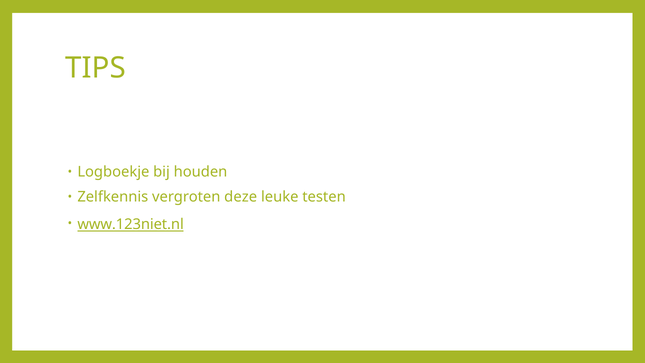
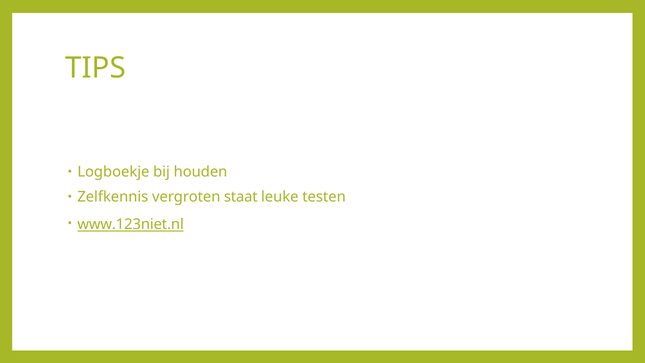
deze: deze -> staat (241, 197)
